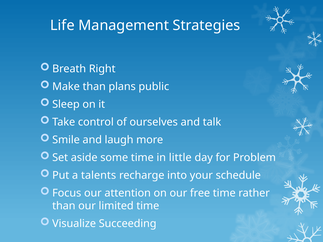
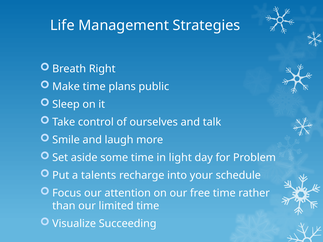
Make than: than -> time (94, 87)
little: little -> light (180, 158)
